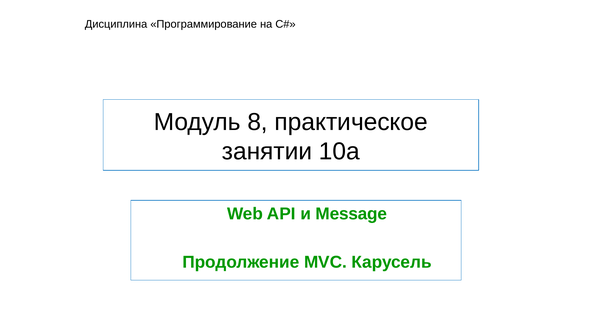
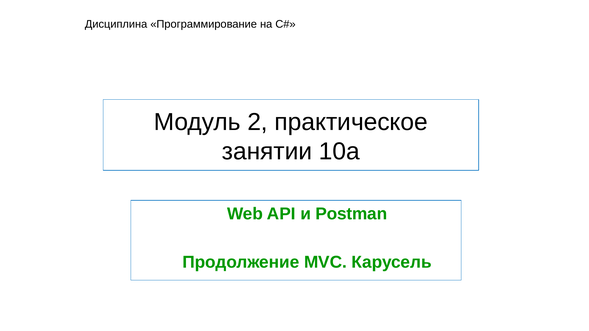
8: 8 -> 2 (258, 122)
Message: Message -> Postman (351, 214)
